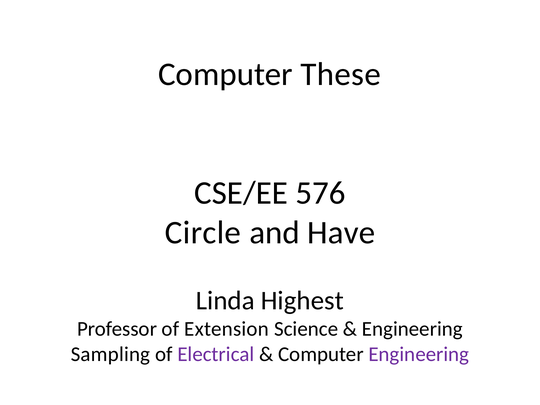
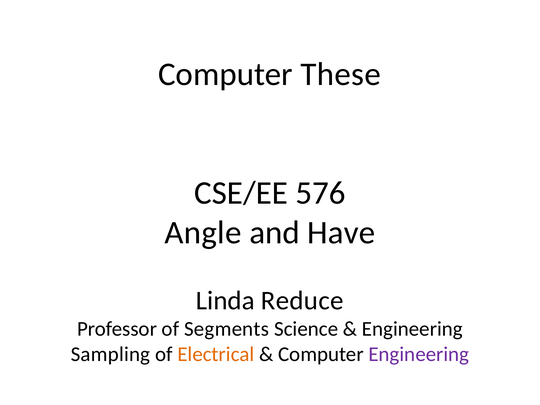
Circle: Circle -> Angle (203, 233)
Highest: Highest -> Reduce (302, 301)
Extension: Extension -> Segments (227, 329)
Electrical colour: purple -> orange (216, 354)
